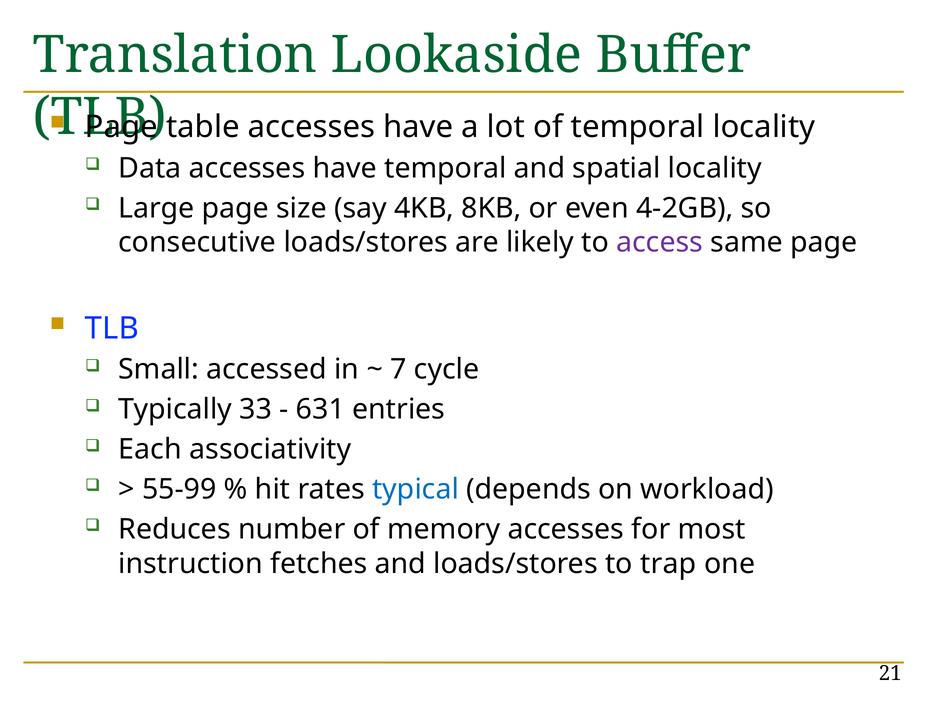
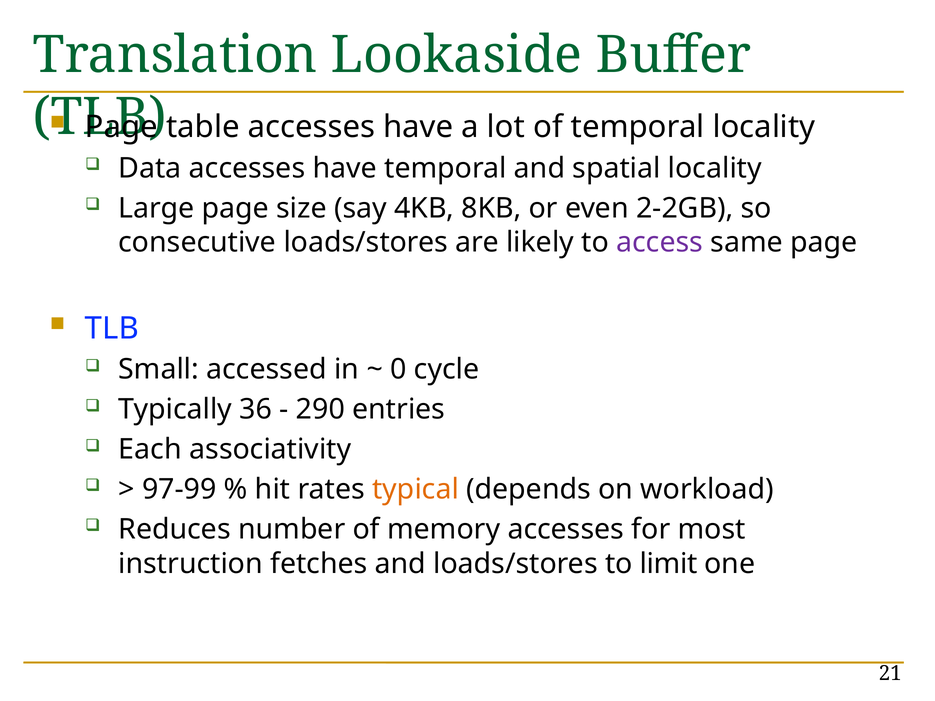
4-2GB: 4-2GB -> 2-2GB (685, 208)
7: 7 -> 0 (398, 370)
33: 33 -> 36 (256, 410)
631: 631 -> 290 (320, 410)
55-99: 55-99 -> 97-99 (179, 490)
typical colour: blue -> orange (416, 490)
trap: trap -> limit (669, 564)
